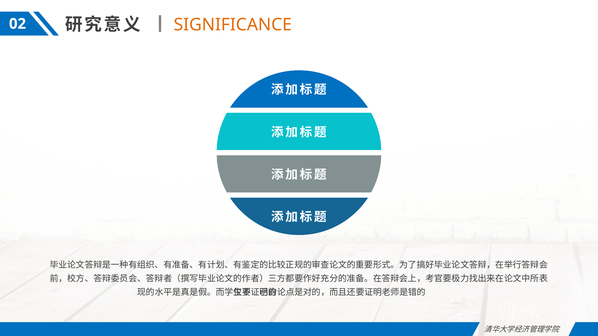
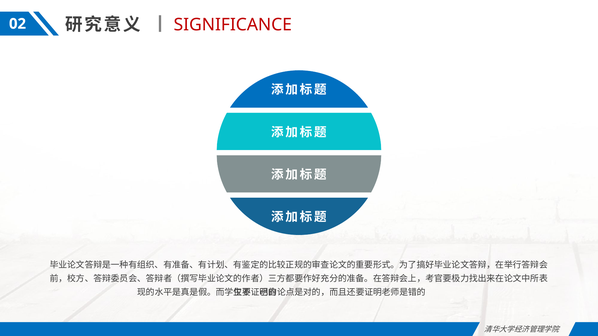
SIGNIFICANCE colour: orange -> red (233, 25)
